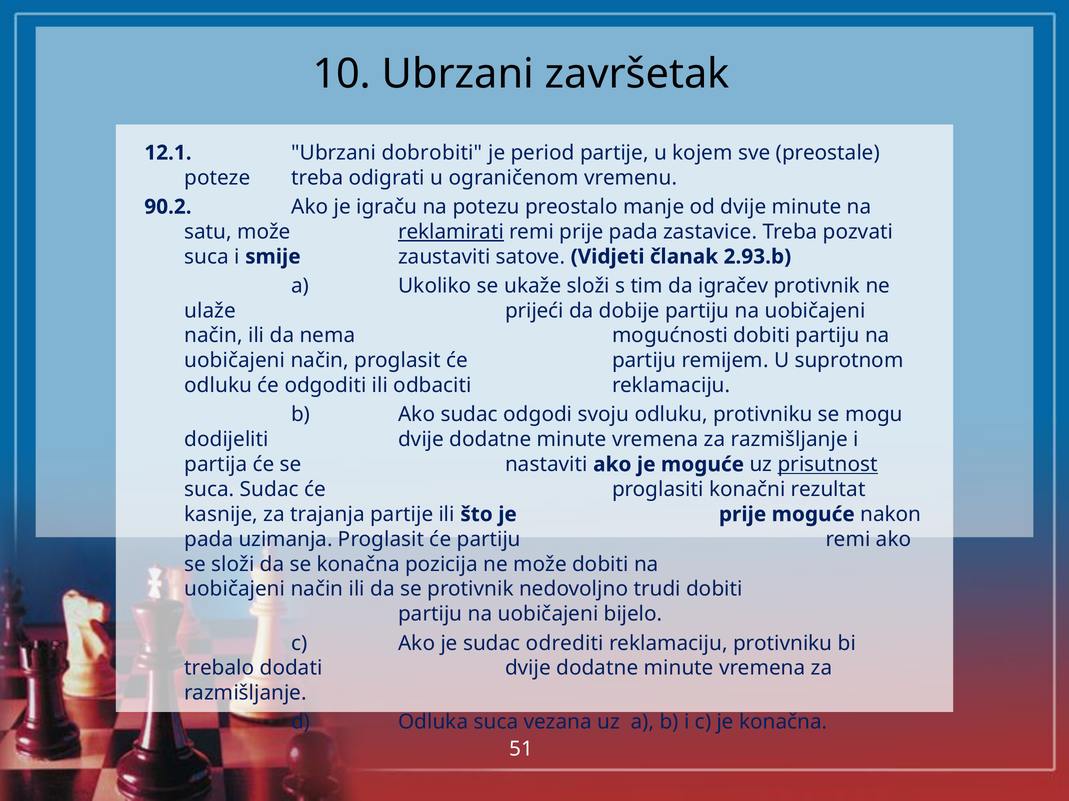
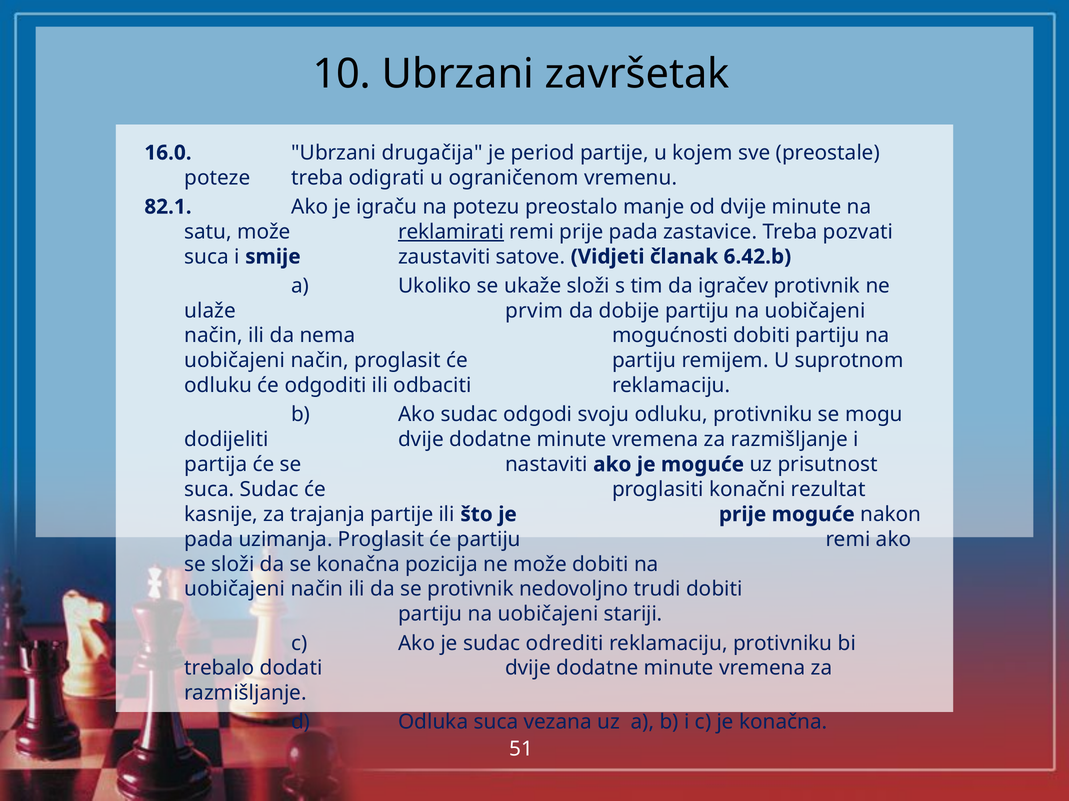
12.1: 12.1 -> 16.0 (168, 153)
dobrobiti: dobrobiti -> drugačija (432, 153)
90.2: 90.2 -> 82.1 (168, 207)
2.93.b: 2.93.b -> 6.42.b (757, 257)
prijeći: prijeći -> prvim (534, 311)
prisutnost underline: present -> none (828, 465)
bijelo: bijelo -> stariji (633, 615)
